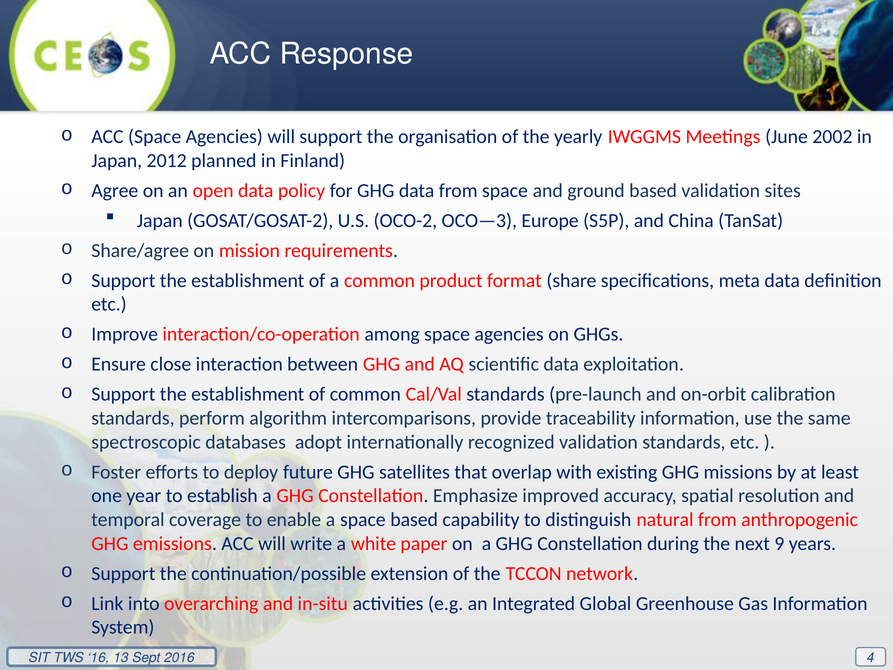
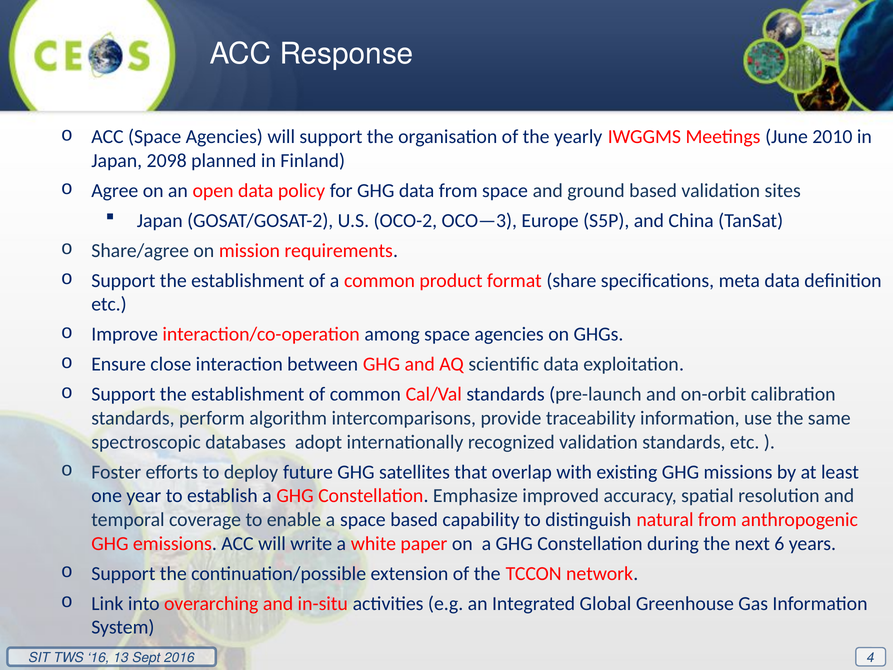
2002: 2002 -> 2010 (832, 137)
2012: 2012 -> 2098 (167, 161)
9: 9 -> 6 (779, 543)
